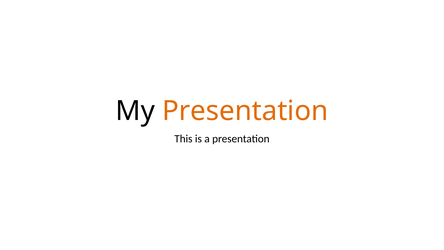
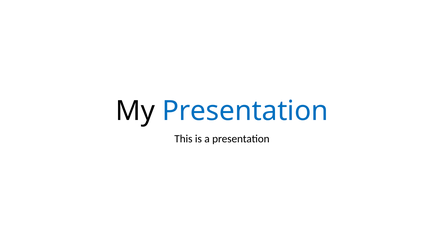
Presentation colour: orange -> blue (245, 111)
